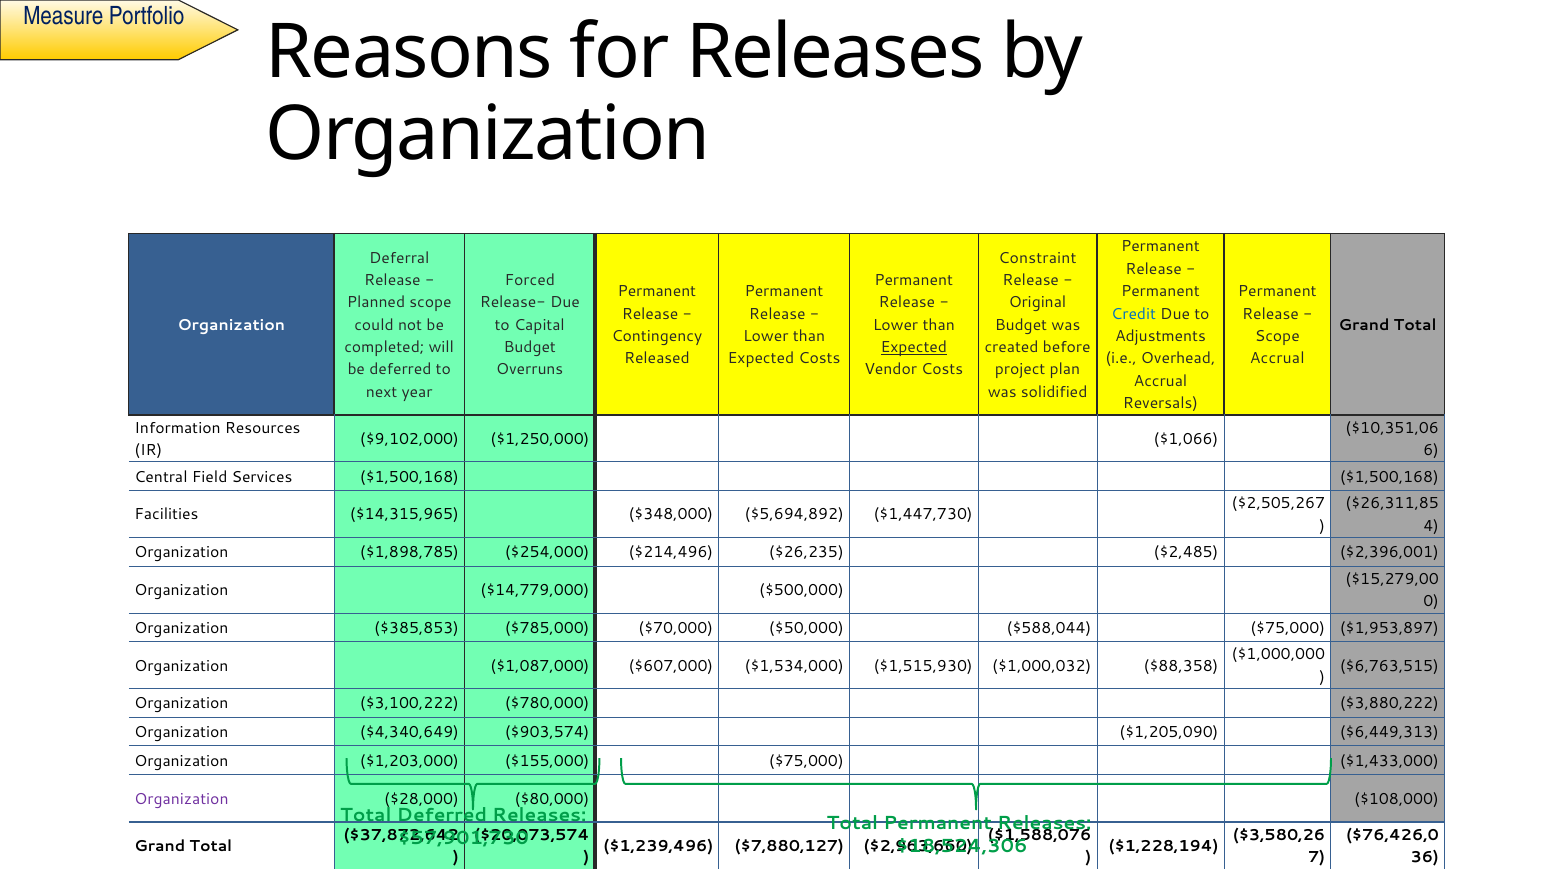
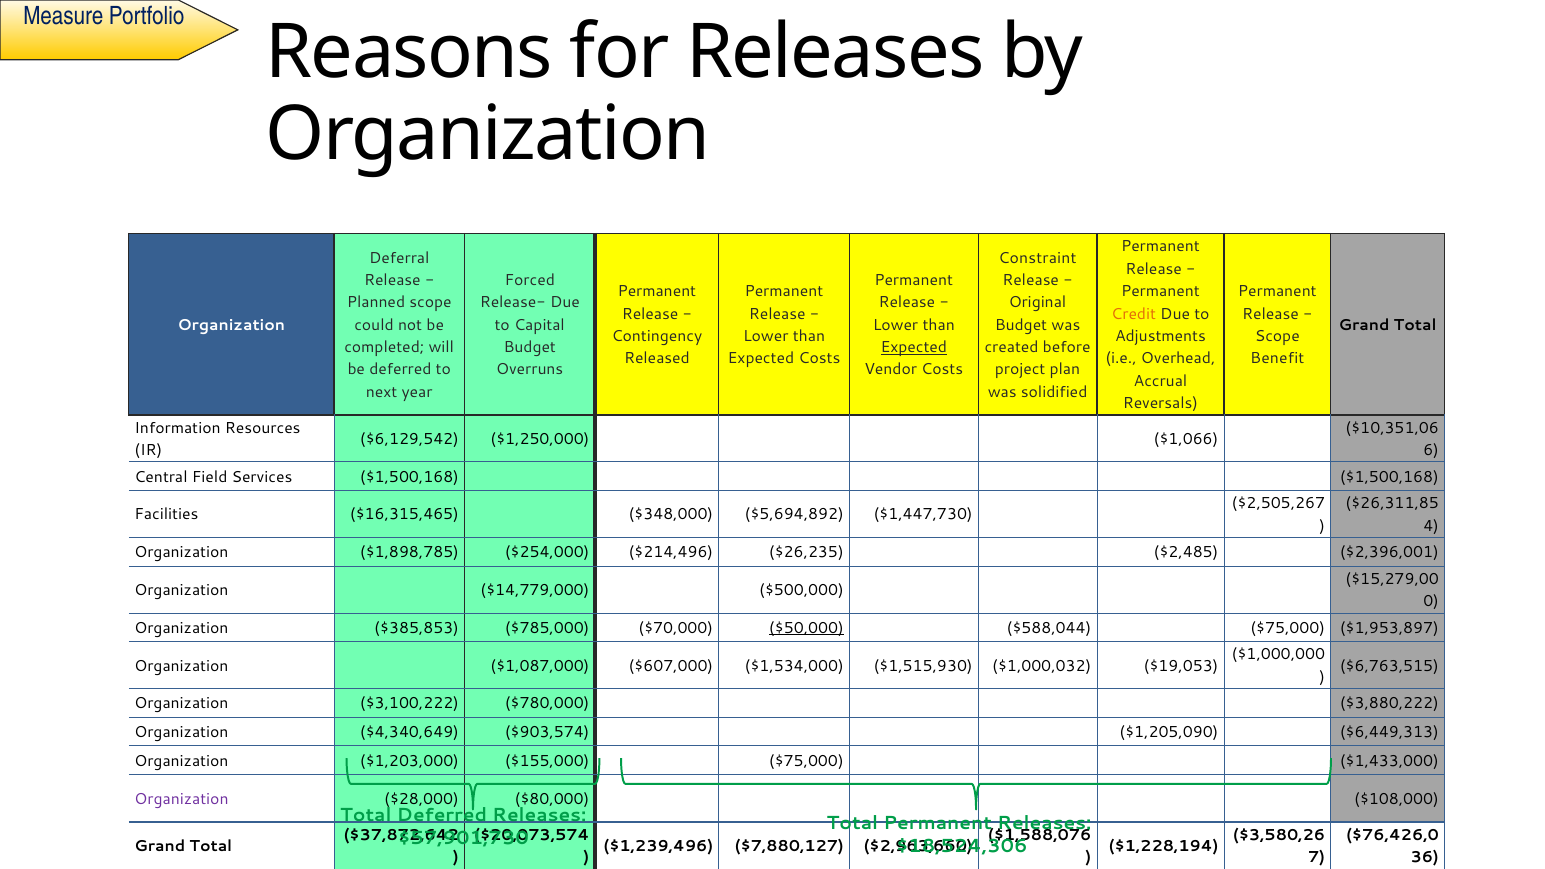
Credit colour: blue -> orange (1134, 314)
Accrual: Accrual -> Benefit (1277, 359)
$9,102,000: $9,102,000 -> $6,129,542 (409, 439)
$14,315,965: $14,315,965 -> $16,315,465 (404, 515)
$50,000 underline: none -> present (806, 628)
$88,358: $88,358 -> $19,053 (1181, 666)
